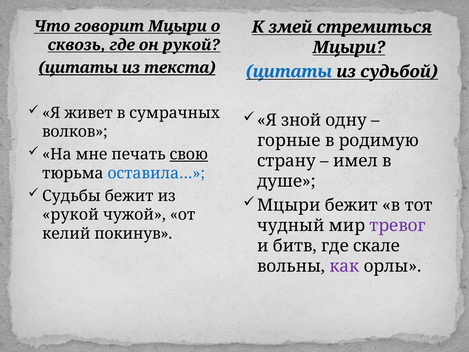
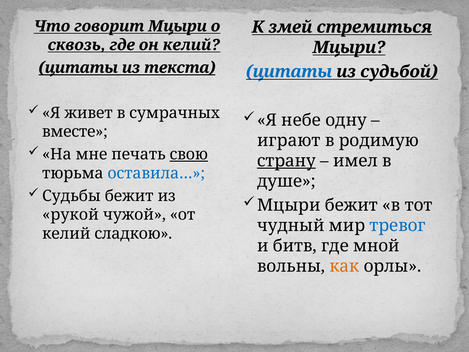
он рукой: рукой -> келий (191, 45)
зной: зной -> небе (301, 120)
волков: волков -> вместе (75, 132)
горные: горные -> играют (289, 140)
страну underline: none -> present (286, 161)
тревог colour: purple -> blue (398, 225)
покинув: покинув -> сладкою (133, 233)
скале: скале -> мной (376, 246)
как colour: purple -> orange (344, 266)
